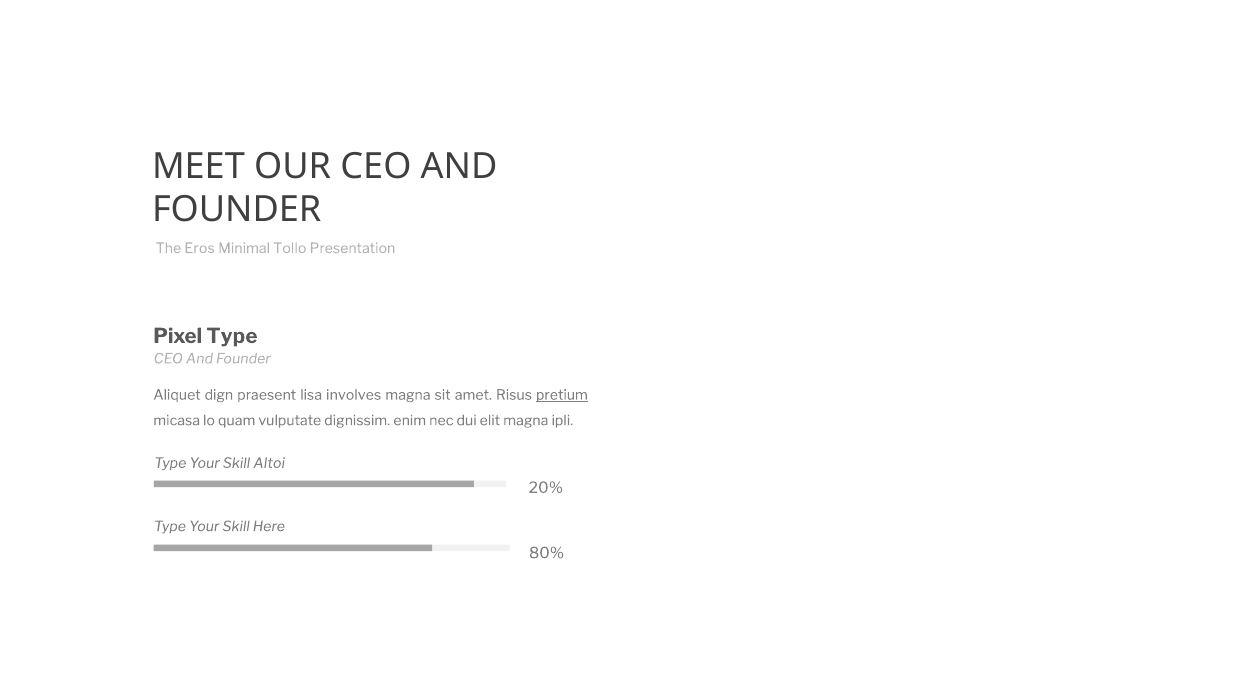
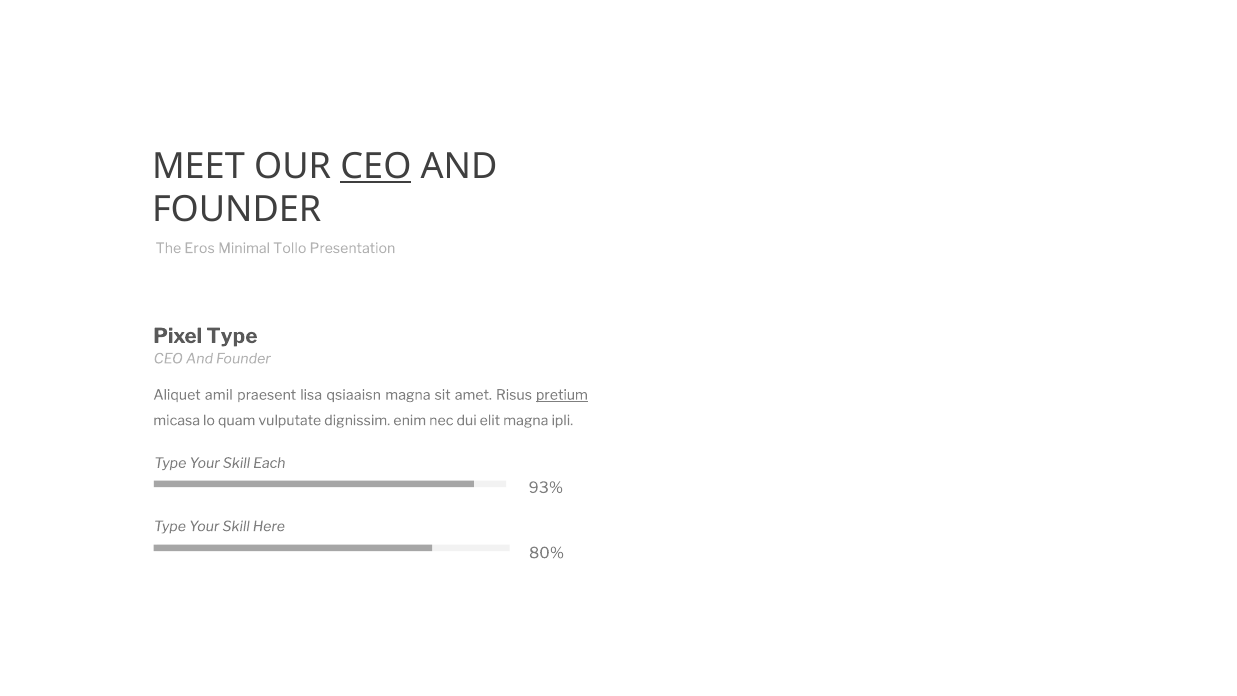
CEO underline: none -> present (376, 166)
dign: dign -> amil (219, 395)
involves: involves -> qsiaaisn (354, 395)
Altoi: Altoi -> Each (269, 463)
20%: 20% -> 93% (546, 488)
